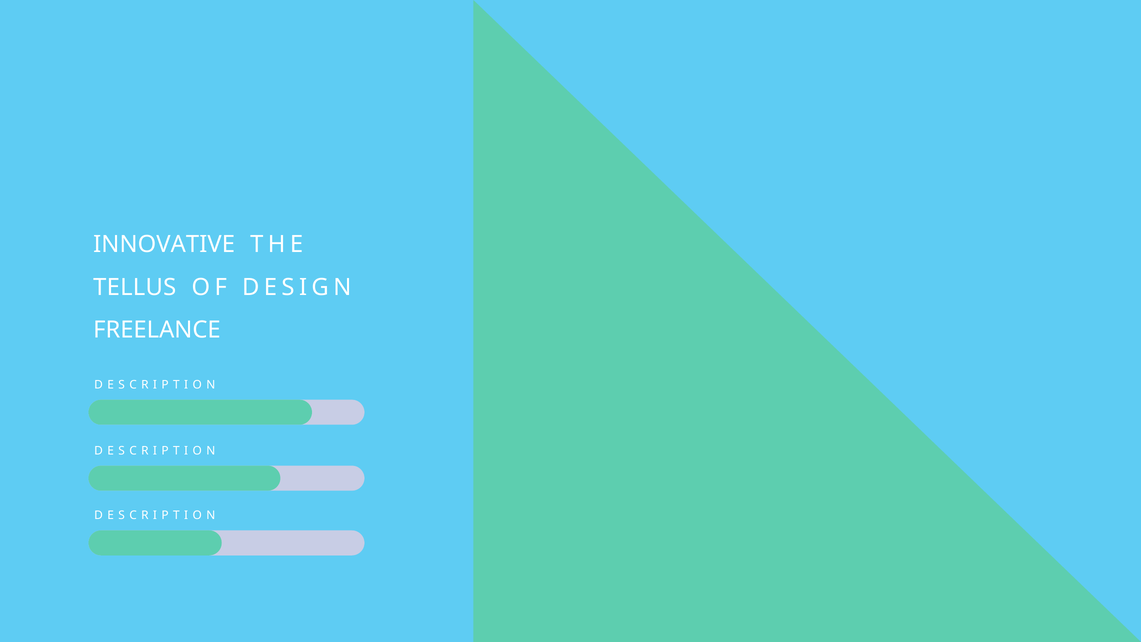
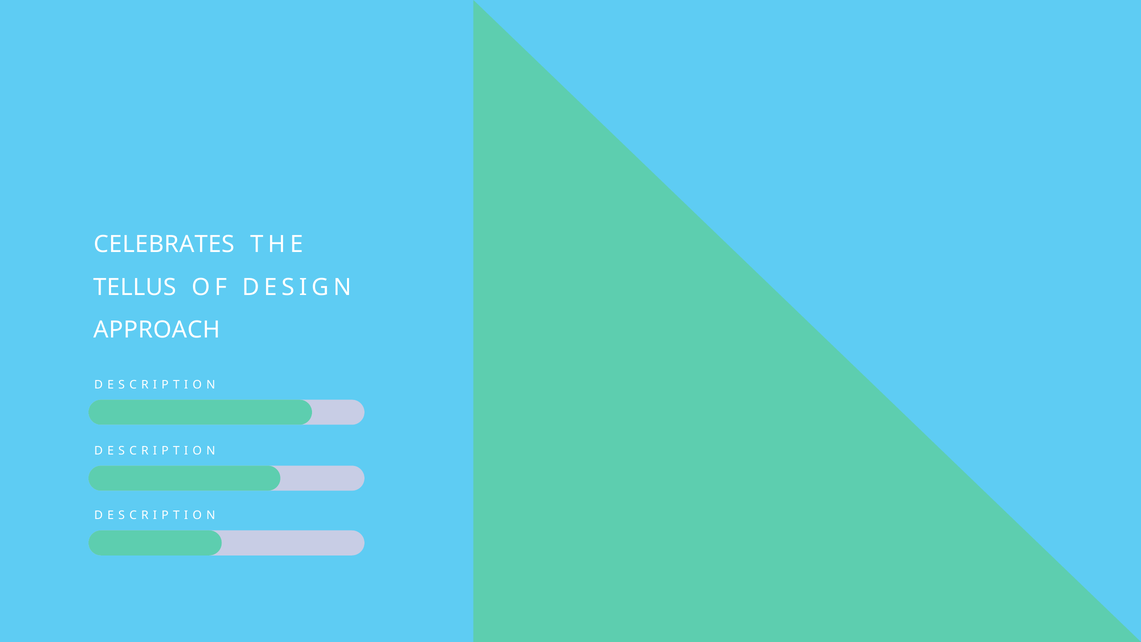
INNOVATIVE: INNOVATIVE -> CELEBRATES (164, 244)
FREELANCE: FREELANCE -> APPROACH (157, 330)
